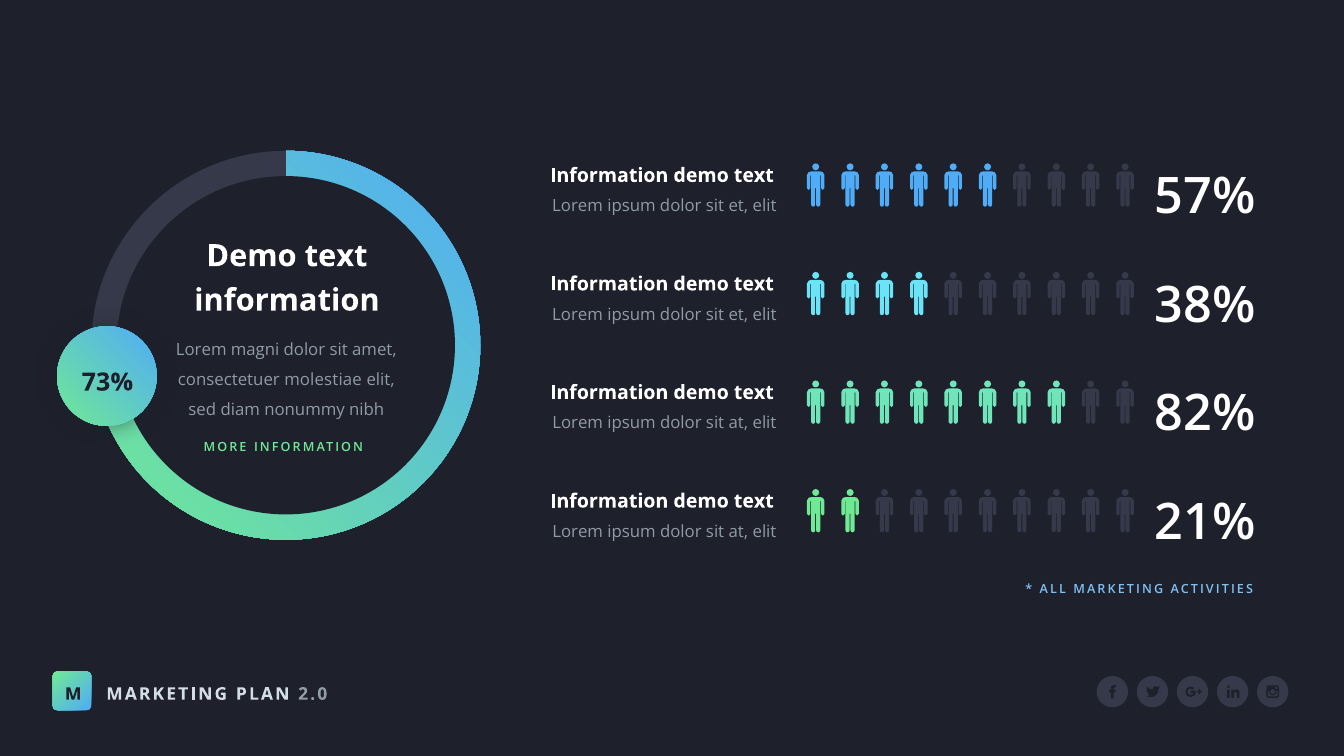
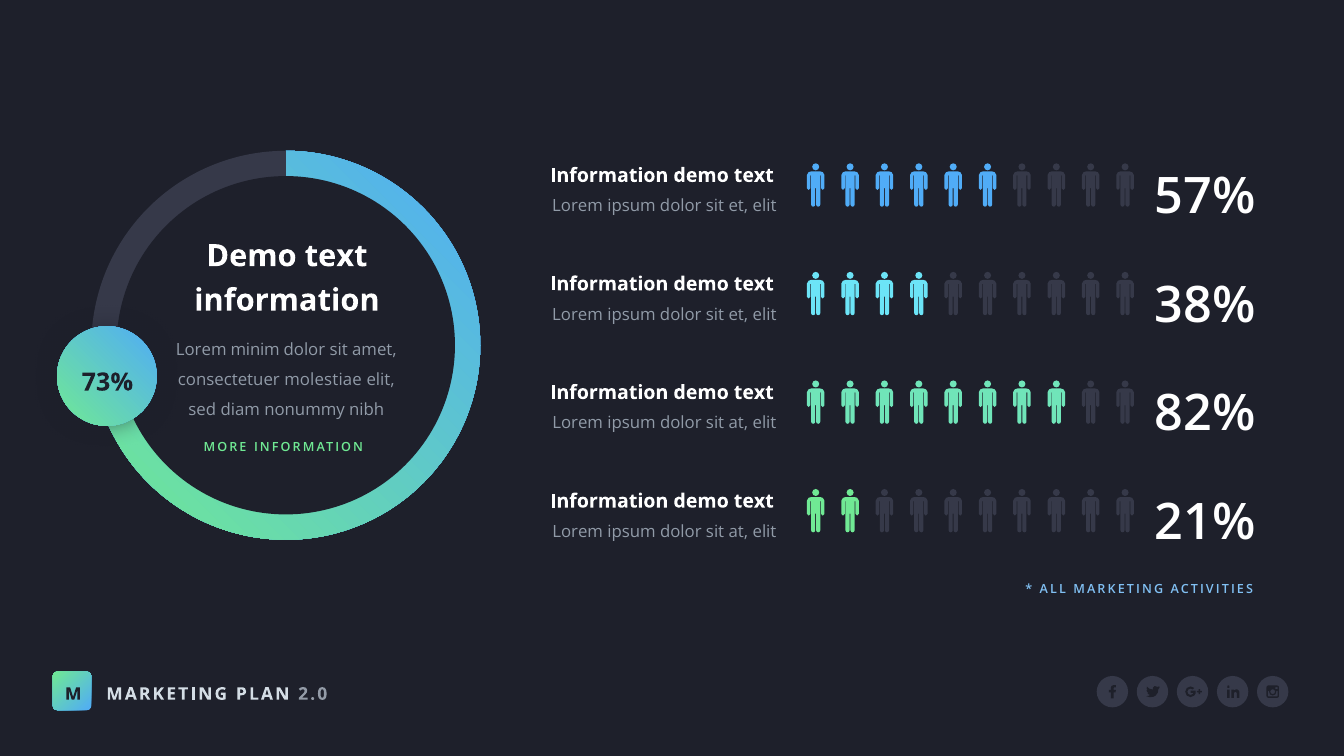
magni: magni -> minim (255, 350)
